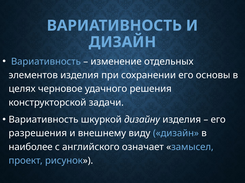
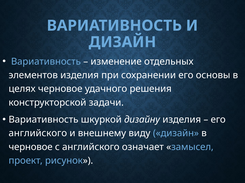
разрешения: разрешения -> английского (38, 134)
наиболее: наиболее -> черновое (31, 148)
